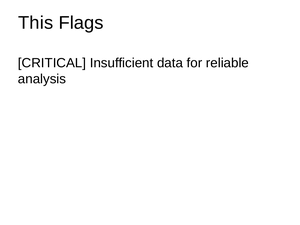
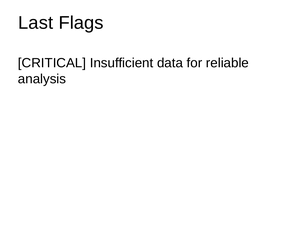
This: This -> Last (36, 23)
